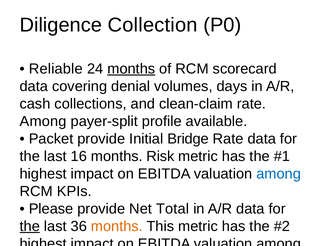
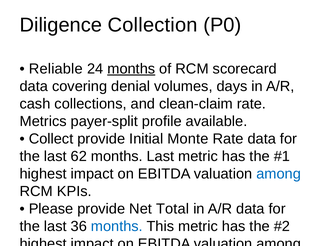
Among: Among -> Metrics (43, 121)
Packet: Packet -> Collect (51, 139)
Bridge: Bridge -> Monte (188, 139)
16: 16 -> 62 (79, 156)
months Risk: Risk -> Last (160, 156)
the underline: present -> none (30, 226)
months colour: orange -> blue (117, 226)
